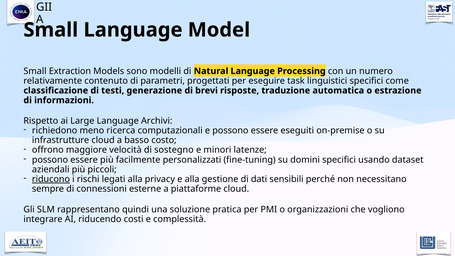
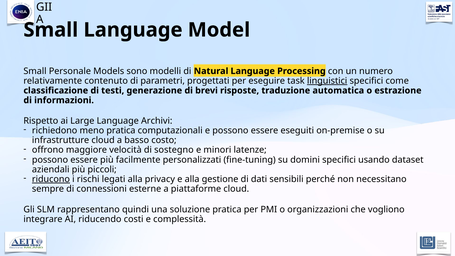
Extraction: Extraction -> Personale (70, 71)
linguistici underline: none -> present (327, 81)
meno ricerca: ricerca -> pratica (121, 130)
